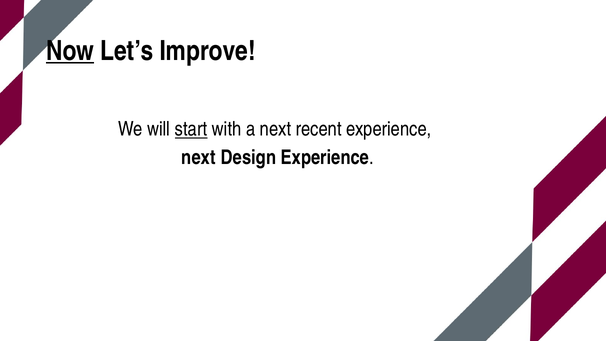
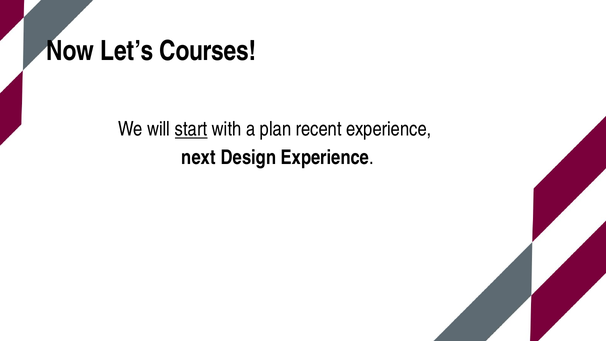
Now underline: present -> none (70, 51)
Improve: Improve -> Courses (208, 51)
a next: next -> plan (276, 129)
